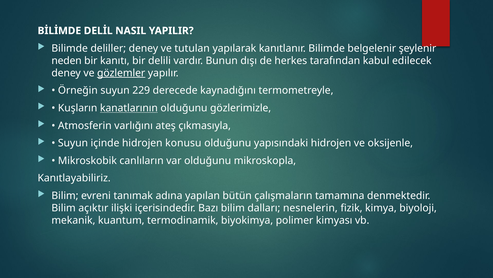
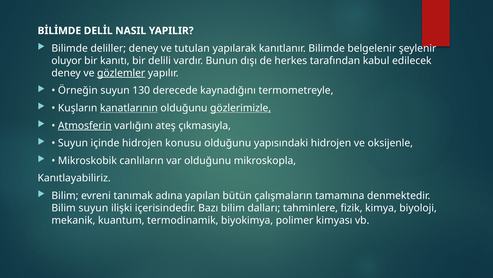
neden: neden -> oluyor (67, 61)
229: 229 -> 130 (141, 90)
gözlerimizle underline: none -> present (241, 108)
Atmosferin underline: none -> present (85, 125)
Bilim açıktır: açıktır -> suyun (93, 208)
nesnelerin: nesnelerin -> tahminlere (310, 208)
